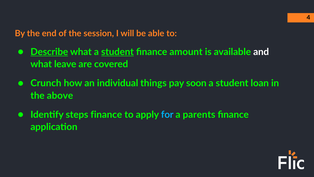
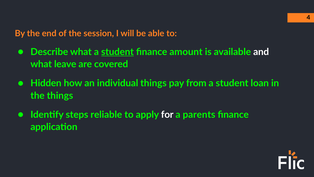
Describe underline: present -> none (49, 52)
Crunch: Crunch -> Hidden (46, 83)
soon: soon -> from (196, 83)
the above: above -> things (60, 95)
steps finance: finance -> reliable (106, 114)
for colour: light blue -> white (167, 114)
